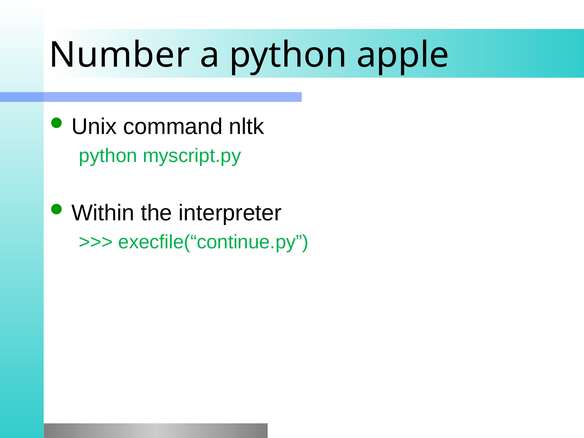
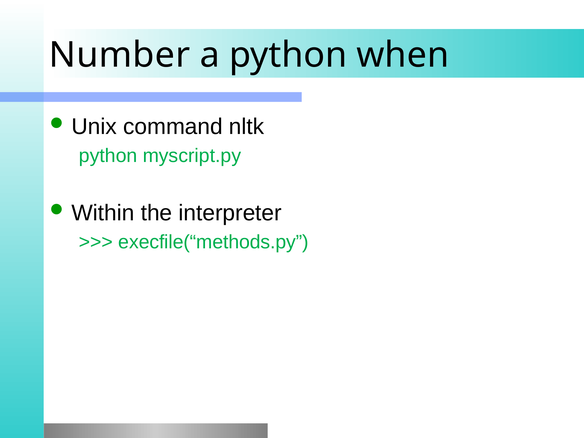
apple: apple -> when (403, 55)
execfile(“continue.py: execfile(“continue.py -> execfile(“methods.py (214, 242)
